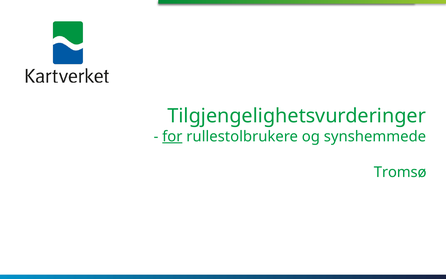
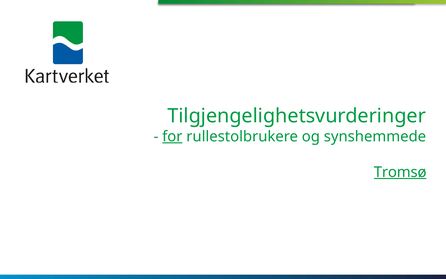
Tromsø underline: none -> present (400, 172)
